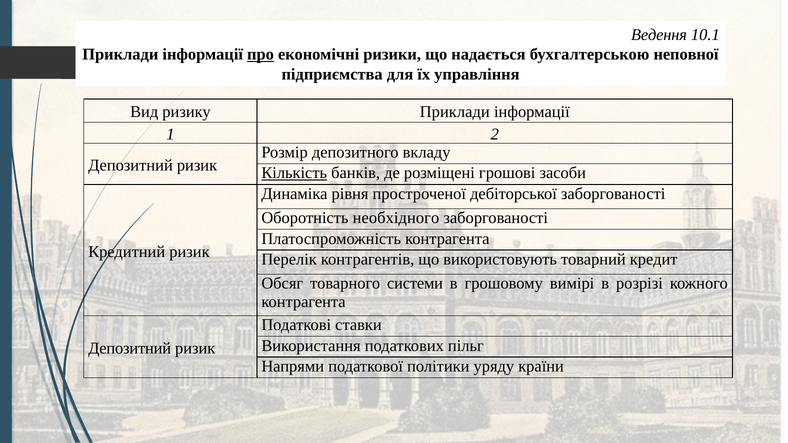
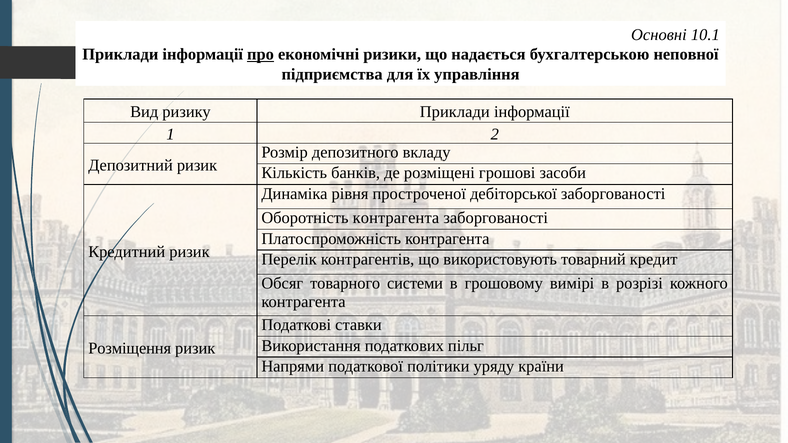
Ведення: Ведення -> Основні (659, 35)
Кількість underline: present -> none (294, 173)
Оборотність необхідного: необхідного -> контрагента (396, 218)
Депозитний: Депозитний -> Розміщення (130, 348)
